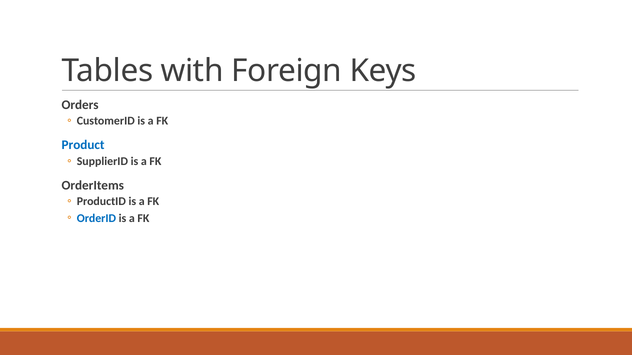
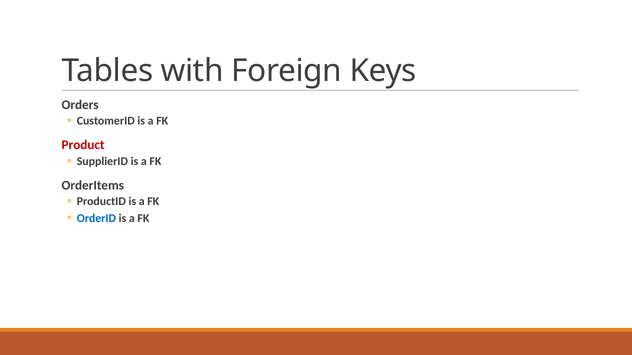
Product colour: blue -> red (83, 145)
